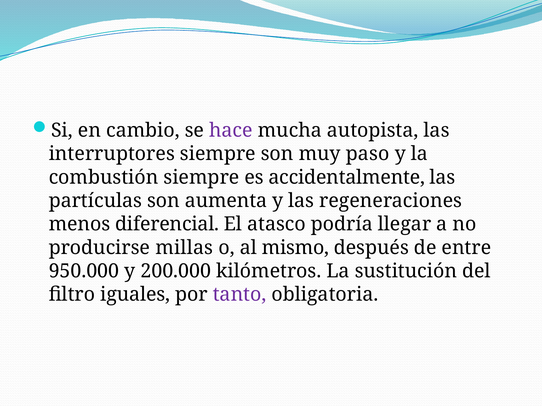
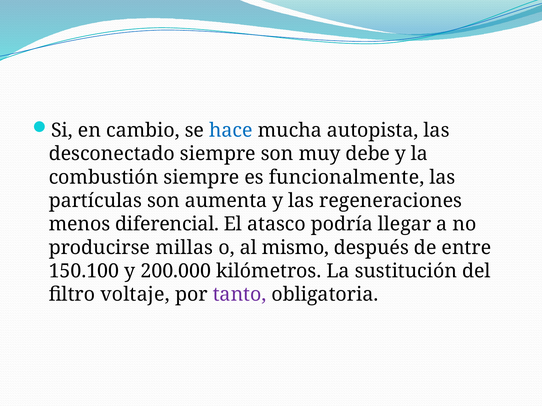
hace colour: purple -> blue (231, 130)
interruptores: interruptores -> desconectado (112, 154)
paso: paso -> debe (368, 154)
accidentalmente: accidentalmente -> funcionalmente (347, 177)
950.000: 950.000 -> 150.100 (84, 271)
iguales: iguales -> voltaje (135, 295)
